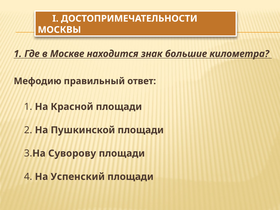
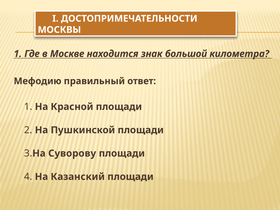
большие: большие -> большой (186, 54)
Успенский: Успенский -> Казанский (78, 177)
